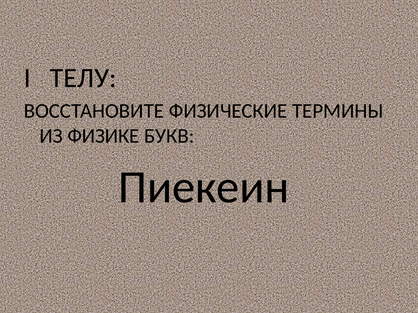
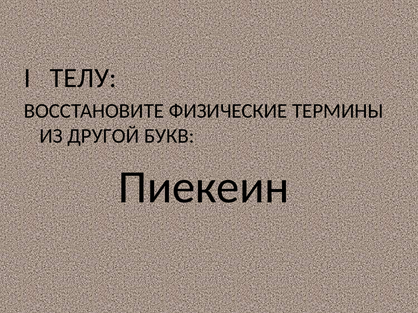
ФИЗИКЕ: ФИЗИКЕ -> ДРУГОЙ (103, 136)
